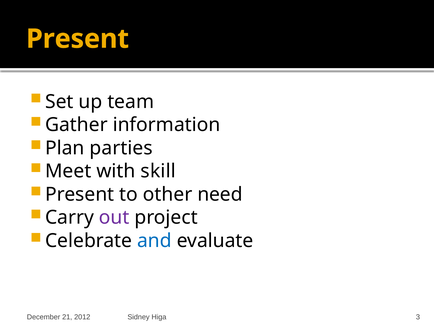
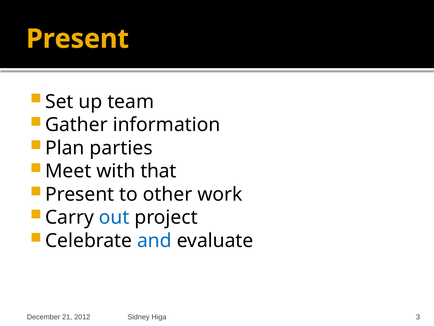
skill: skill -> that (158, 171)
need: need -> work (220, 194)
out colour: purple -> blue (114, 217)
